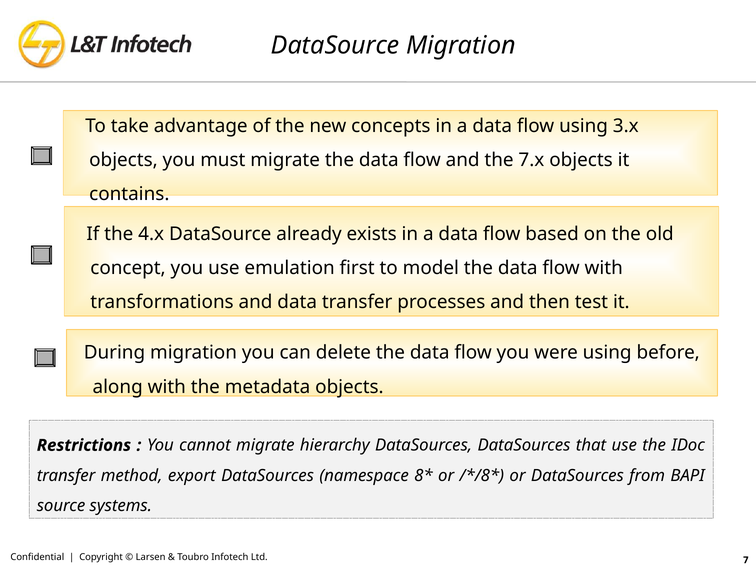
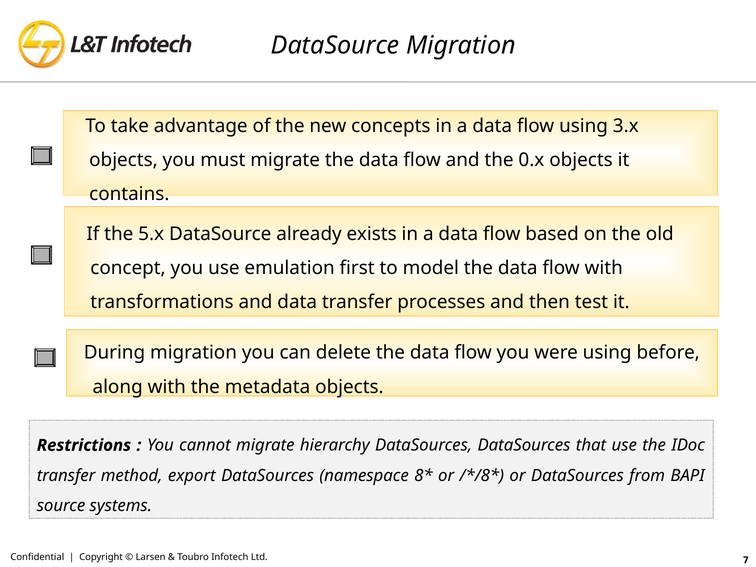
7.x: 7.x -> 0.x (531, 160)
4.x: 4.x -> 5.x (151, 234)
